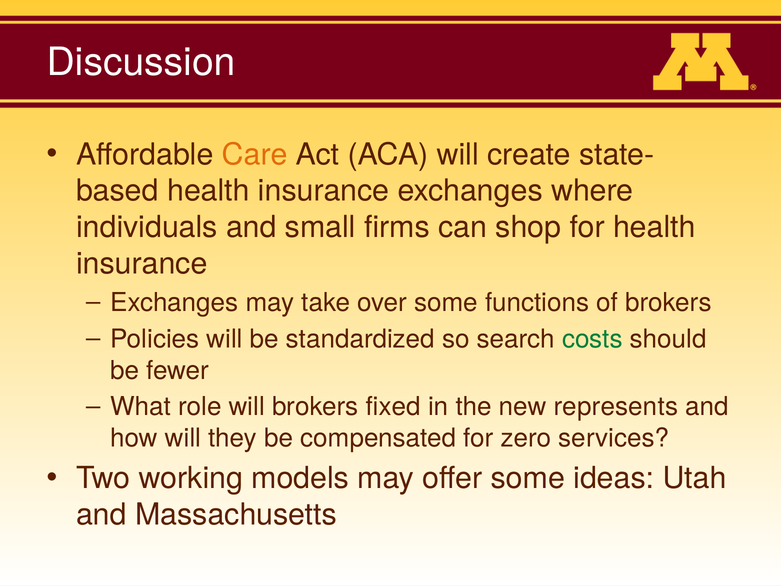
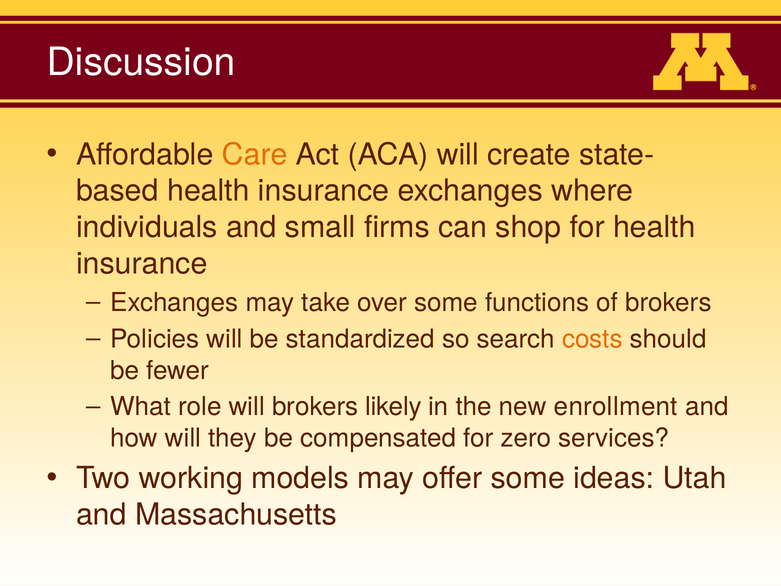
costs colour: green -> orange (592, 339)
fixed: fixed -> likely (393, 407)
represents: represents -> enrollment (616, 407)
